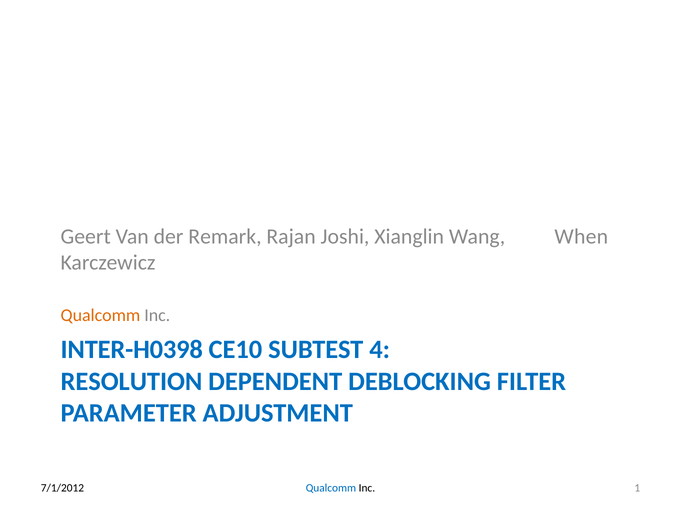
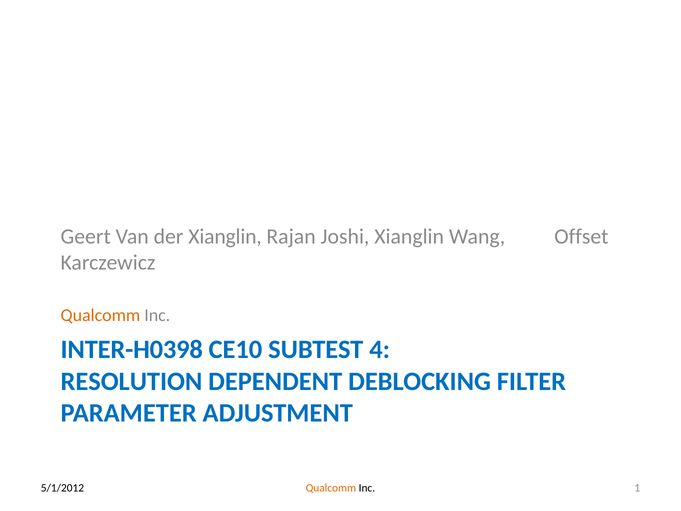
der Remark: Remark -> Xianglin (225, 236)
When: When -> Offset (581, 236)
Qualcomm colour: blue -> orange (331, 488)
7/1/2012: 7/1/2012 -> 5/1/2012 (62, 488)
